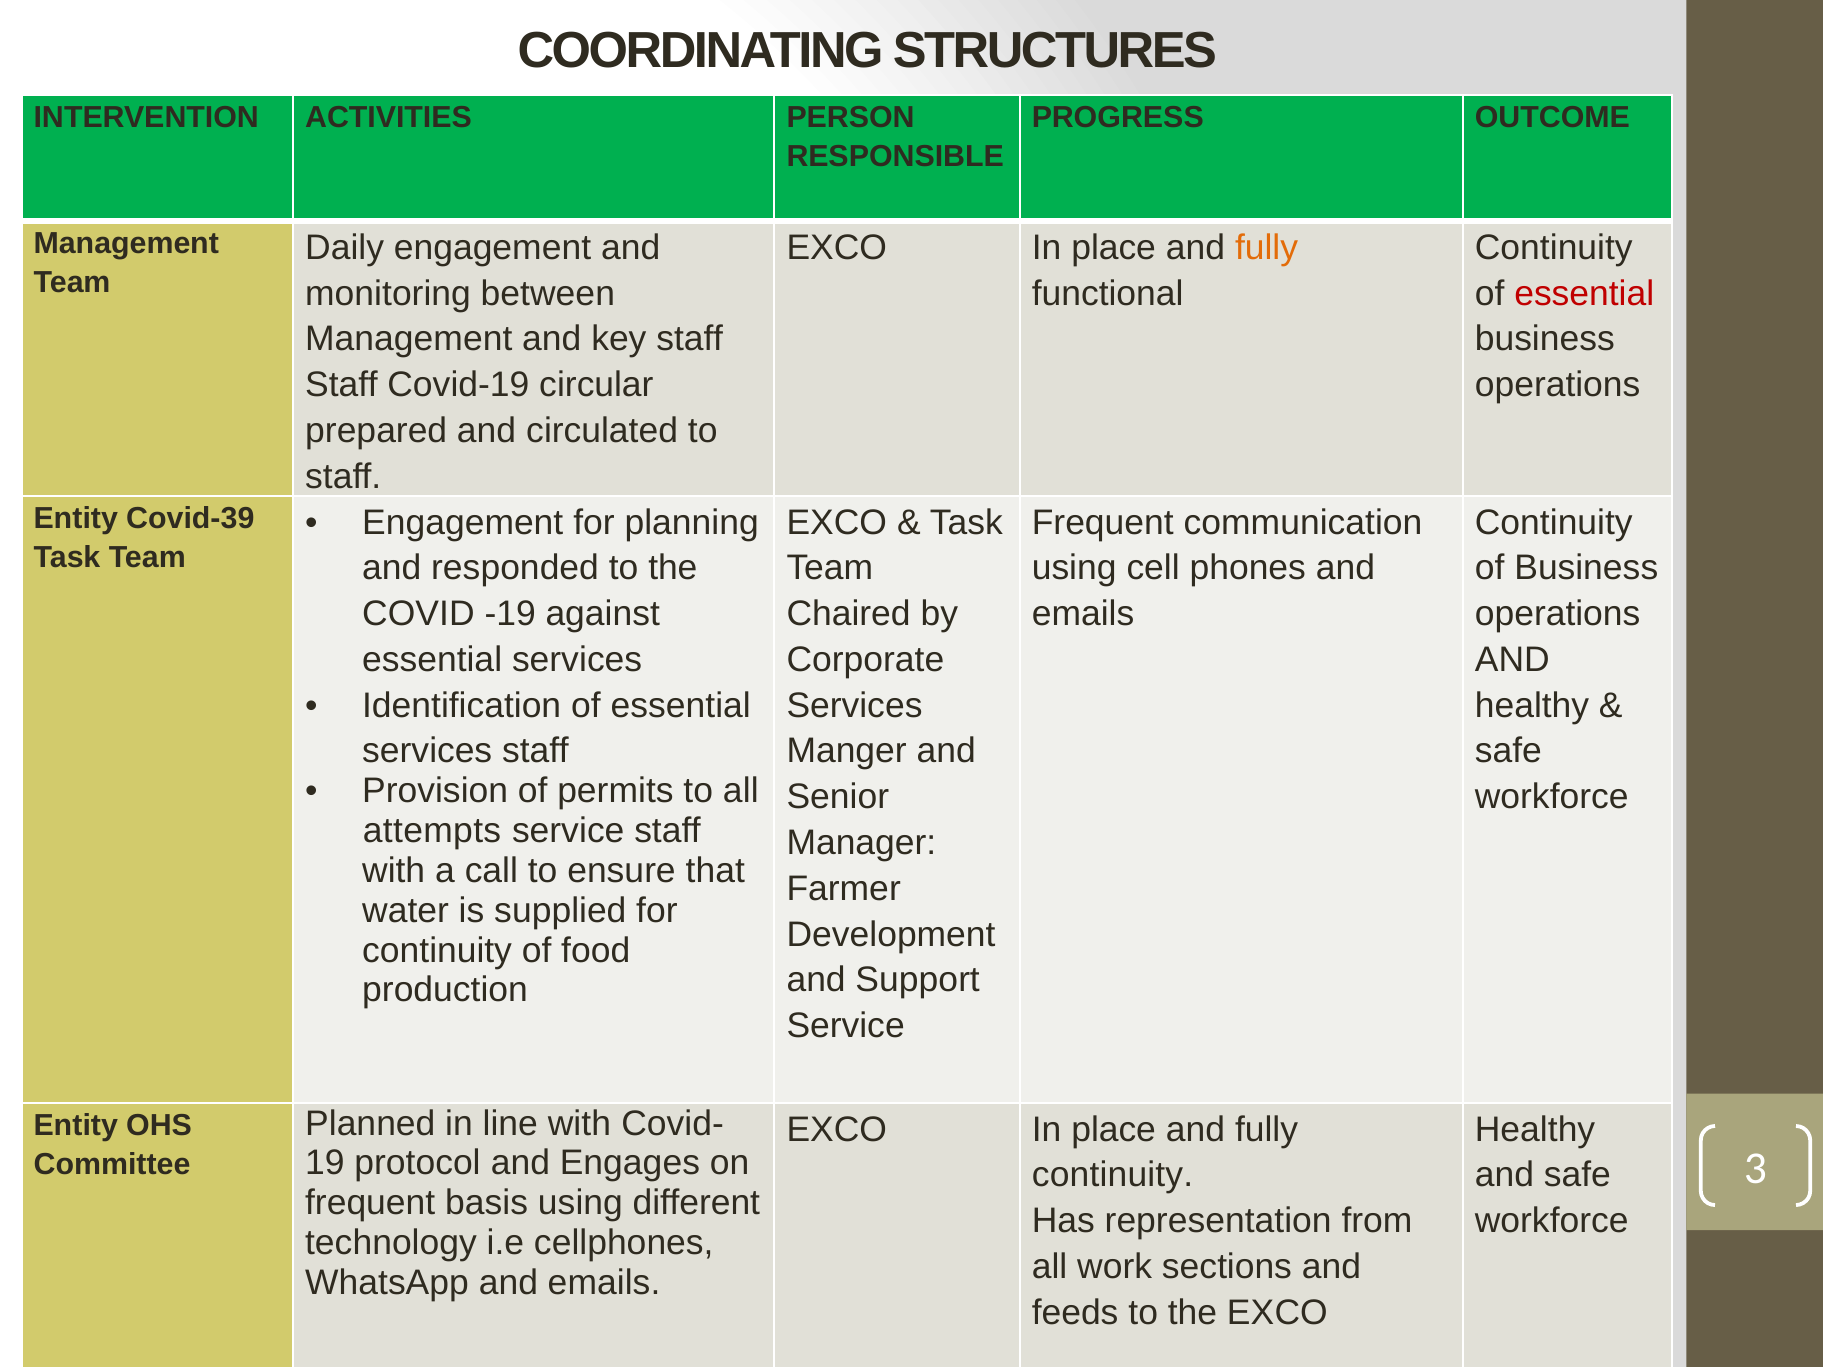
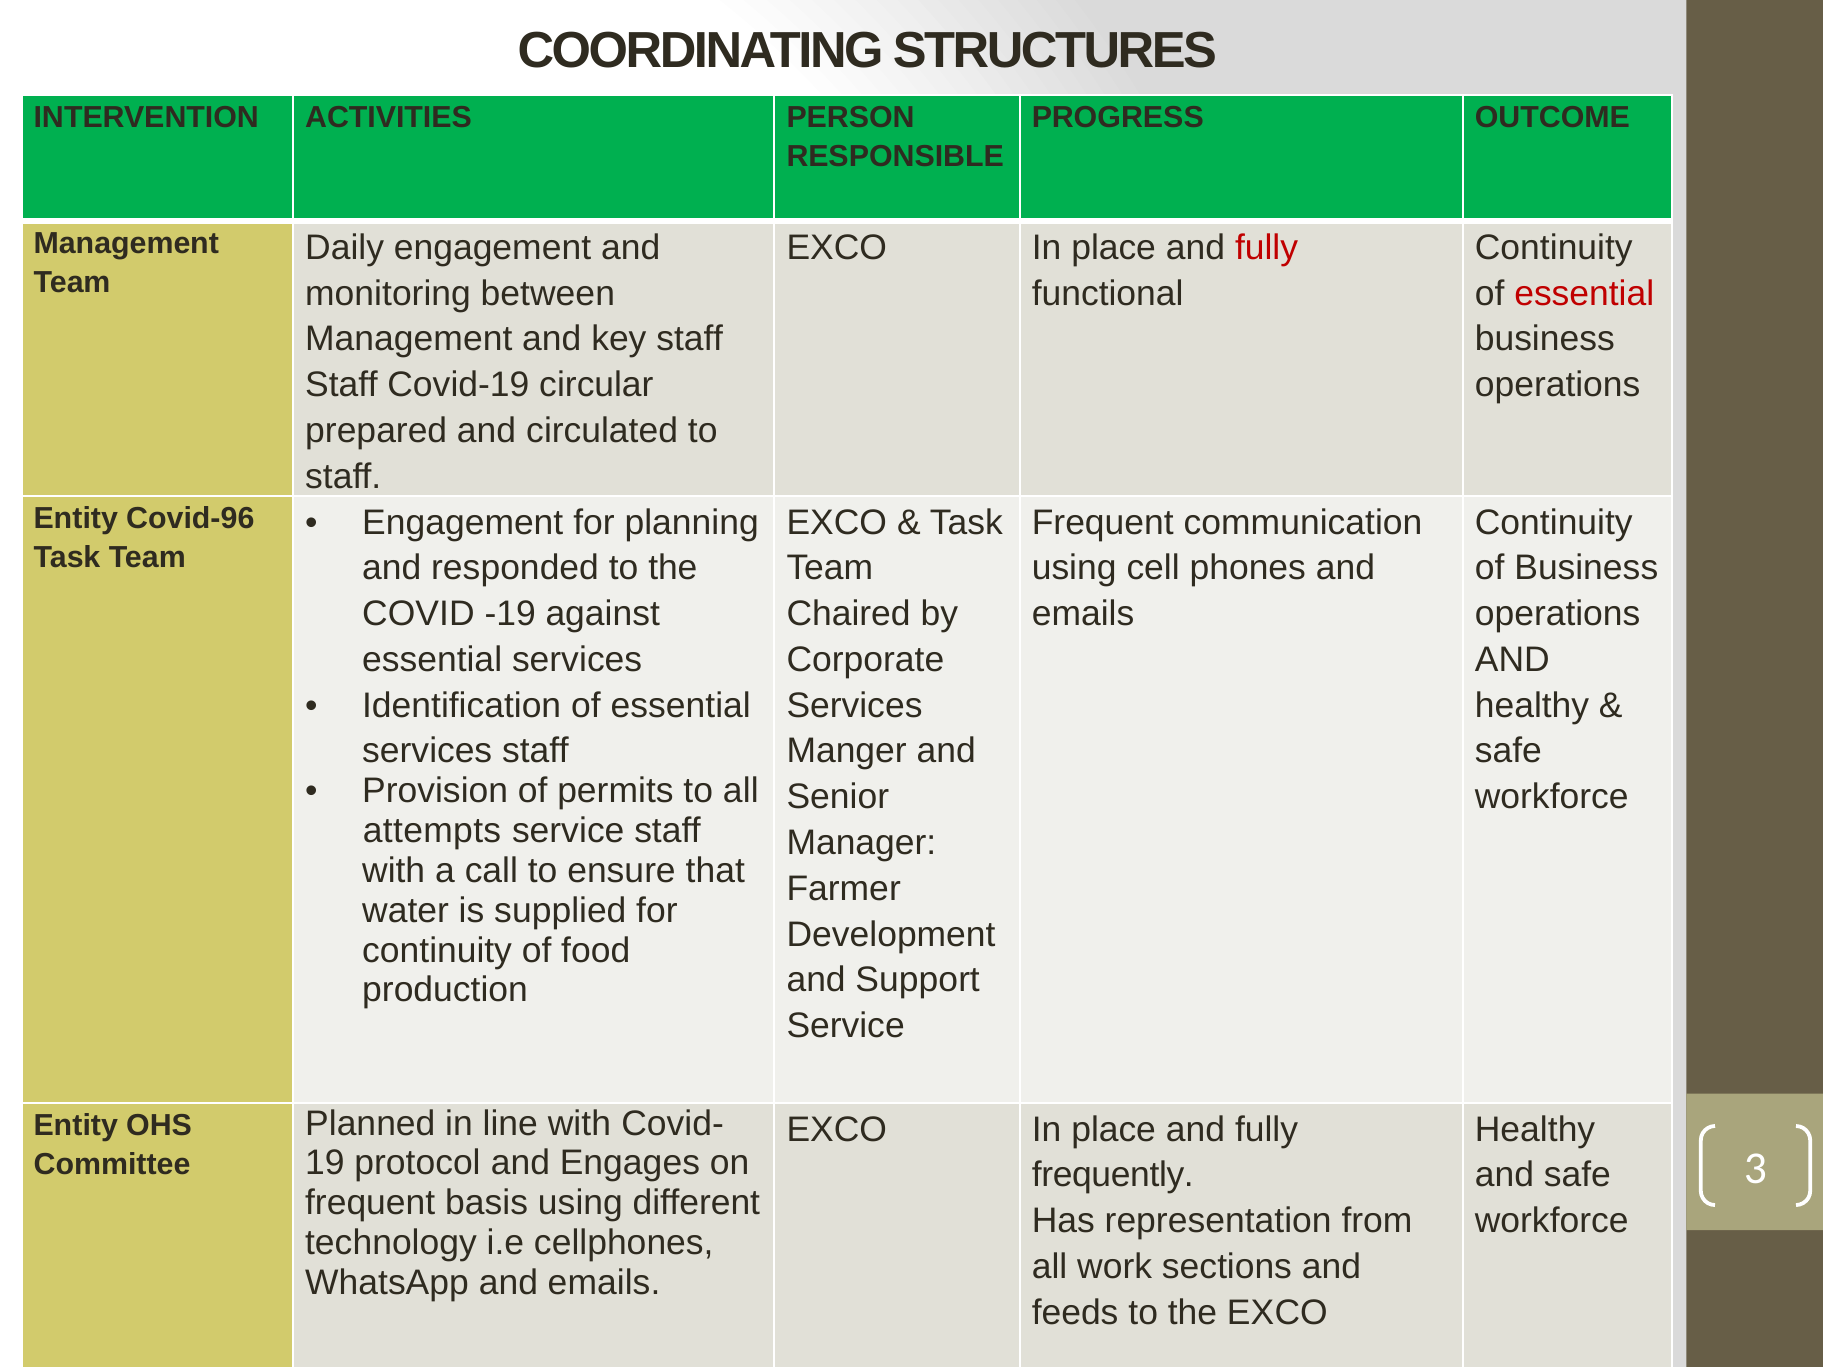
fully colour: orange -> red (1267, 248)
Covid-39: Covid-39 -> Covid-96 (190, 519)
continuity: continuity -> frequently (1113, 1175)
